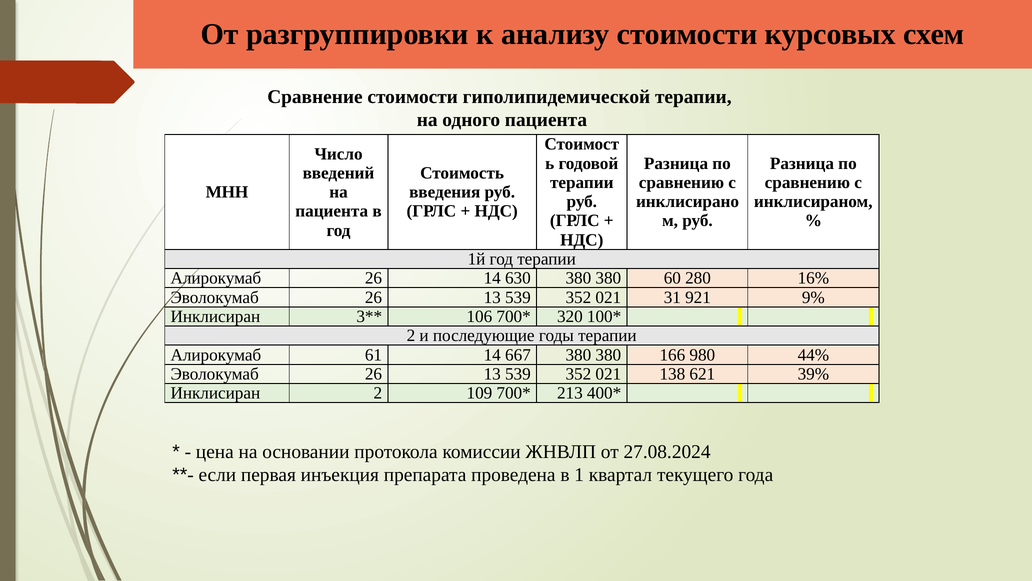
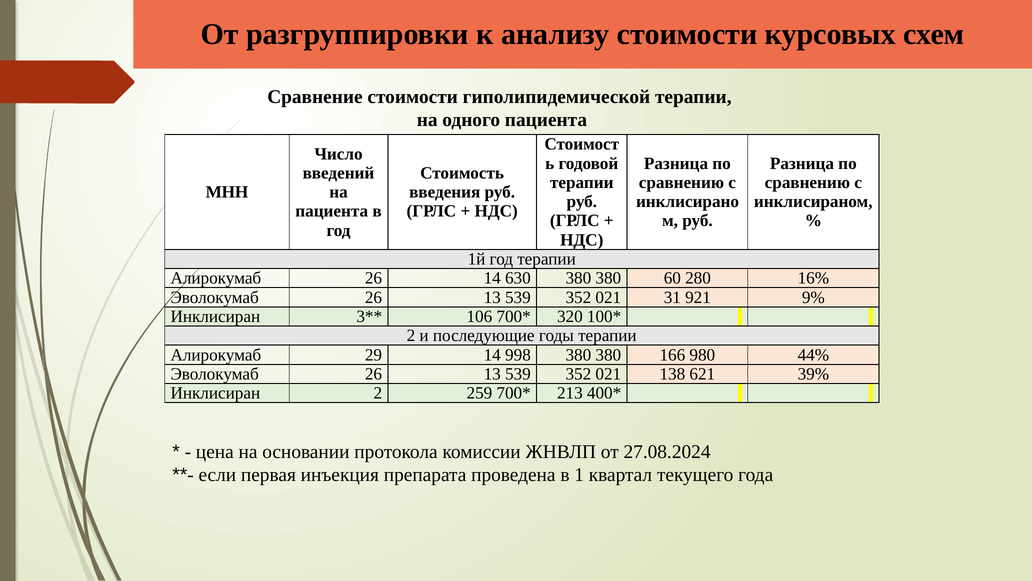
61: 61 -> 29 (374, 355)
667: 667 -> 998 (518, 355)
109: 109 -> 259 (479, 393)
